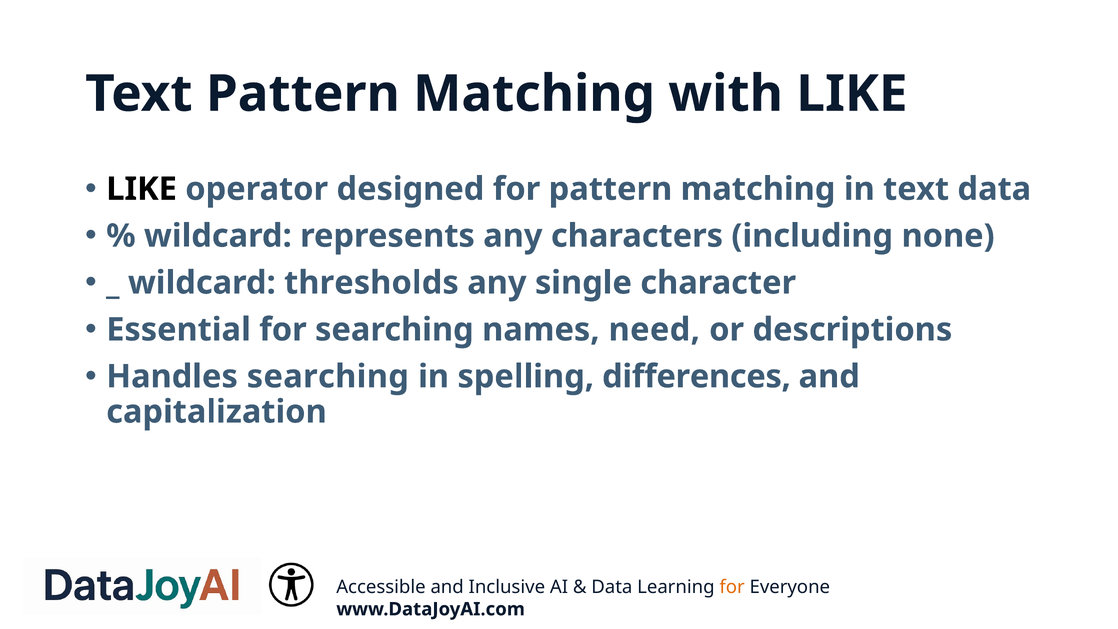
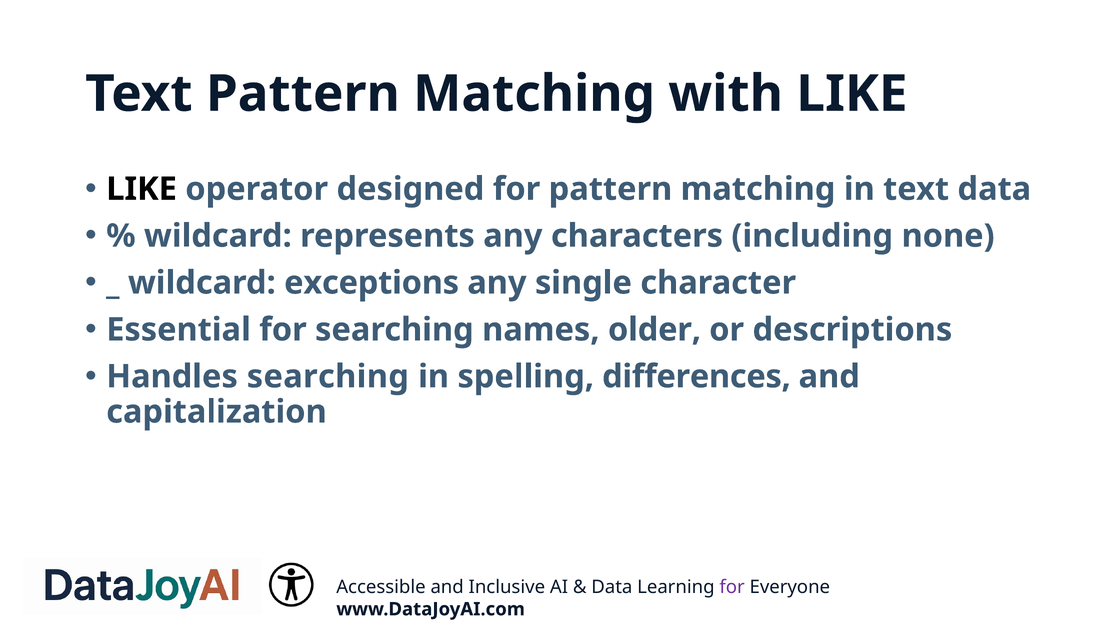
thresholds: thresholds -> exceptions (372, 283)
need: need -> older (654, 330)
for colour: orange -> purple (732, 587)
